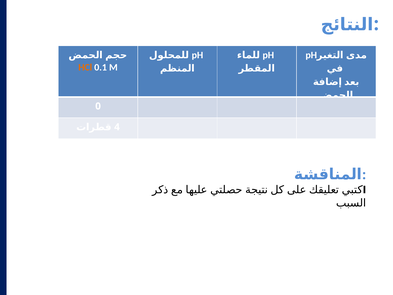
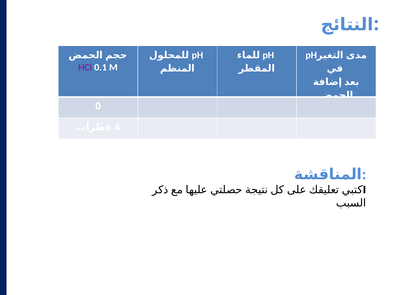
HCl colour: orange -> purple (85, 67)
